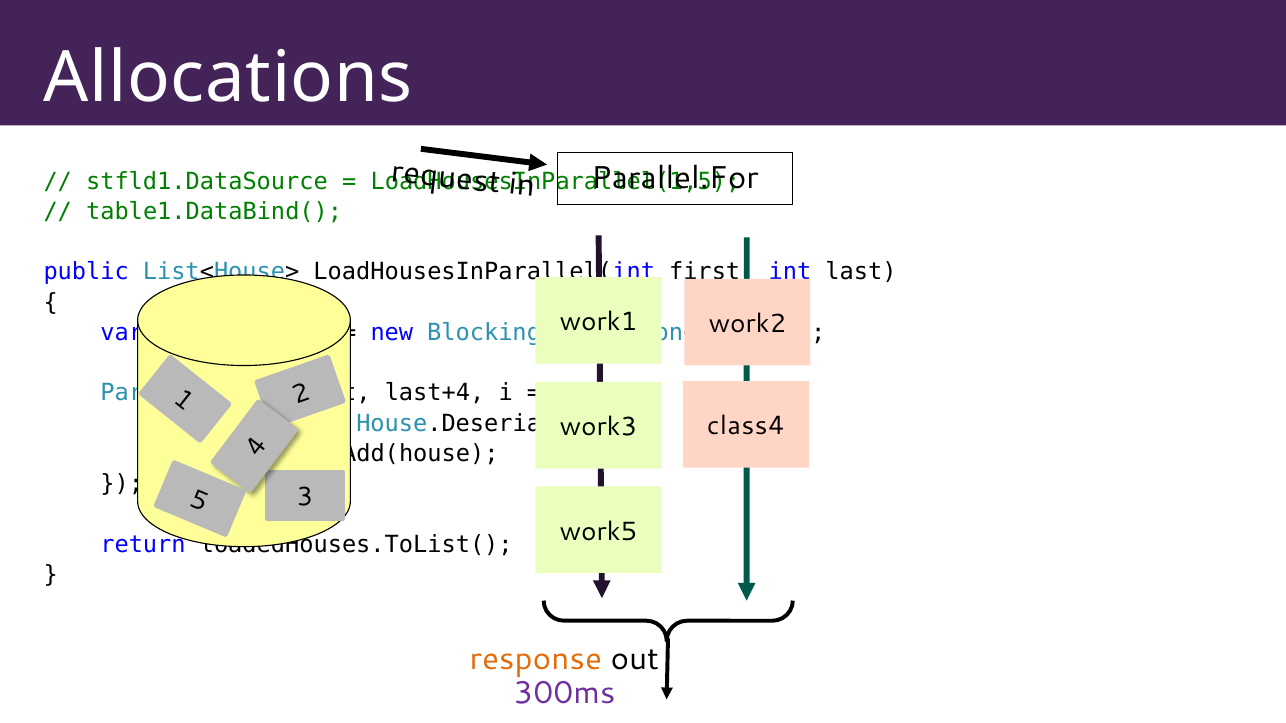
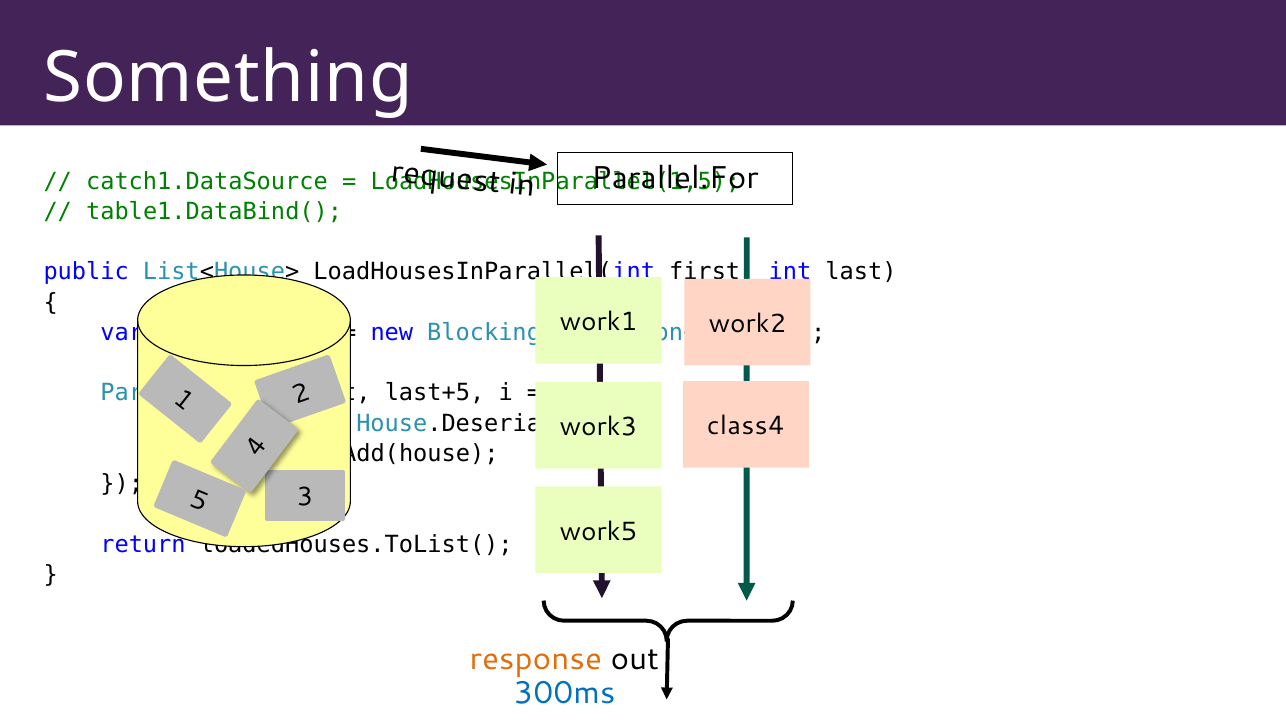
Allocations: Allocations -> Something (228, 78)
stfld1.DataSource: stfld1.DataSource -> catch1.DataSource (207, 181)
last+4: last+4 -> last+5 (435, 393)
300ms colour: purple -> blue (564, 693)
